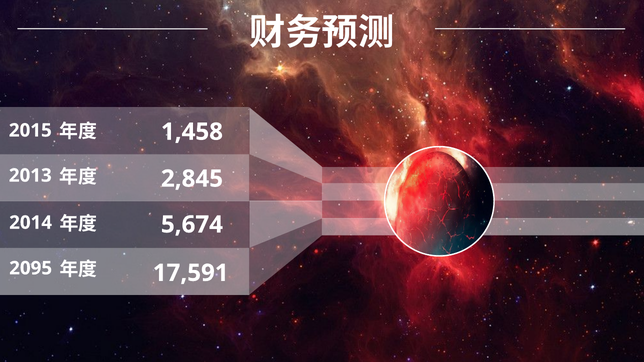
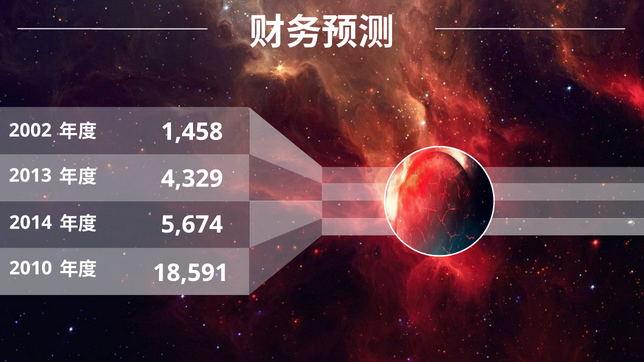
2015: 2015 -> 2002 (30, 131)
2,845: 2,845 -> 4,329 (192, 179)
2095: 2095 -> 2010 (31, 268)
17,591: 17,591 -> 18,591 (191, 273)
